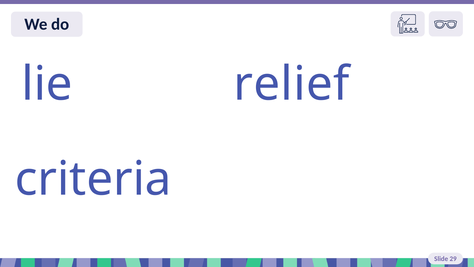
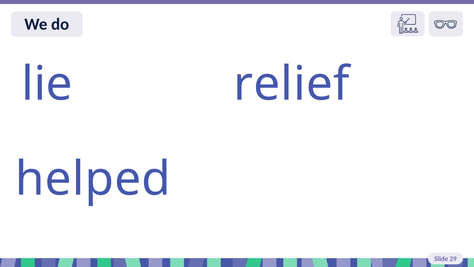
criteria: criteria -> helped (93, 179)
